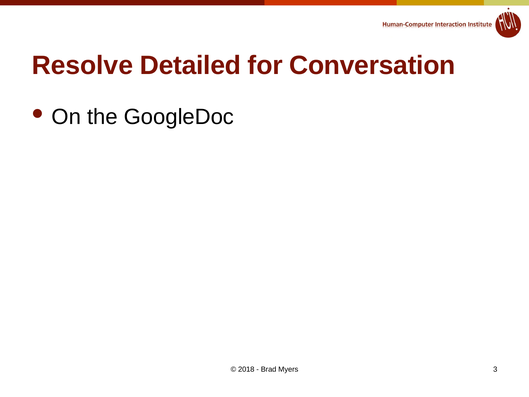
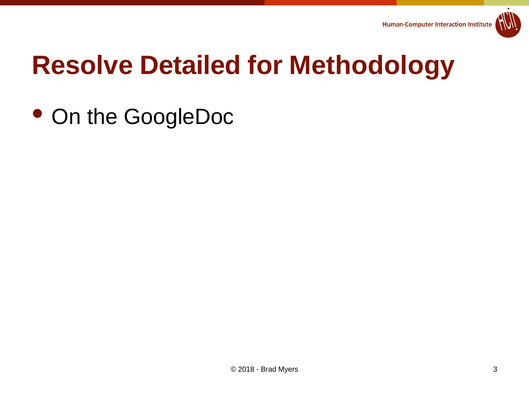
Conversation: Conversation -> Methodology (372, 65)
